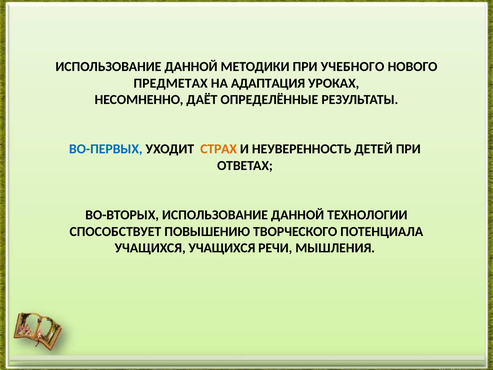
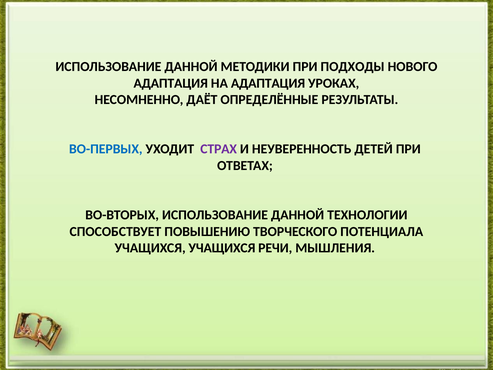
УЧЕБНОГО: УЧЕБНОГО -> ПОДХОДЫ (353, 67)
ПРЕДМЕТАХ: ПРЕДМЕТАХ -> АДАПТАЦИЯ (171, 83)
СТРАХ colour: orange -> purple (219, 149)
